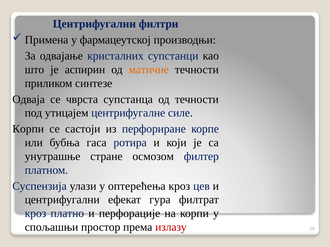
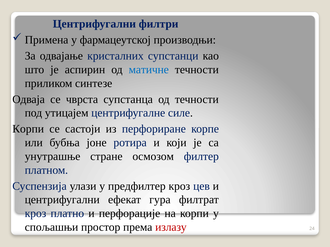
матичне colour: orange -> blue (149, 70)
гаса: гаса -> јоне (97, 143)
оптерећења: оптерећења -> предфилтер (137, 186)
